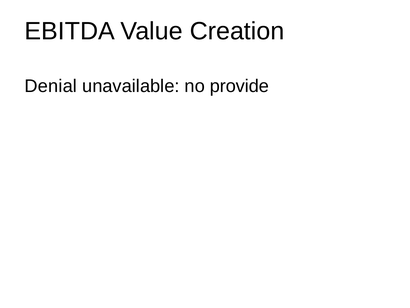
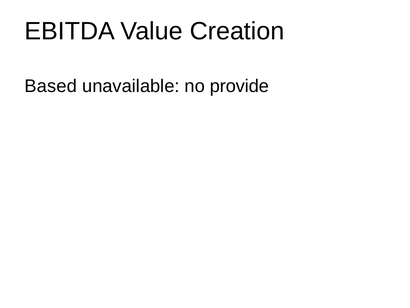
Denial: Denial -> Based (51, 86)
